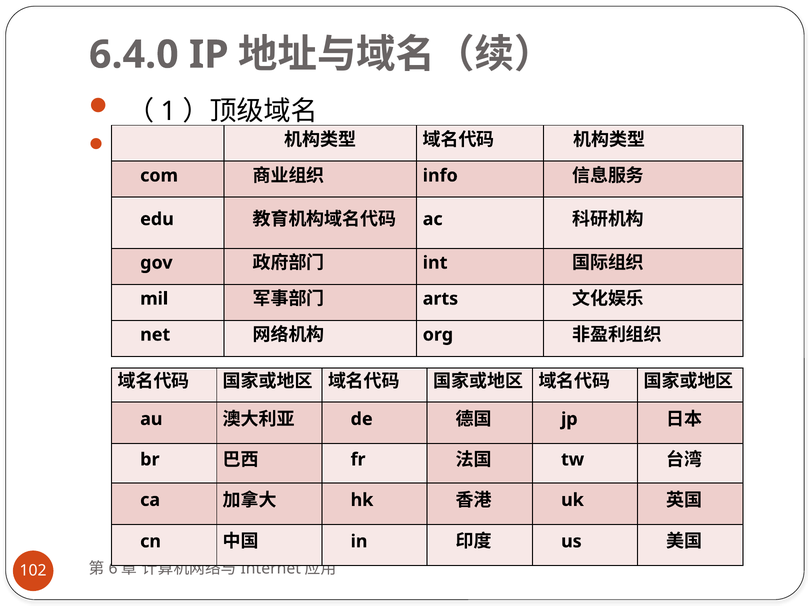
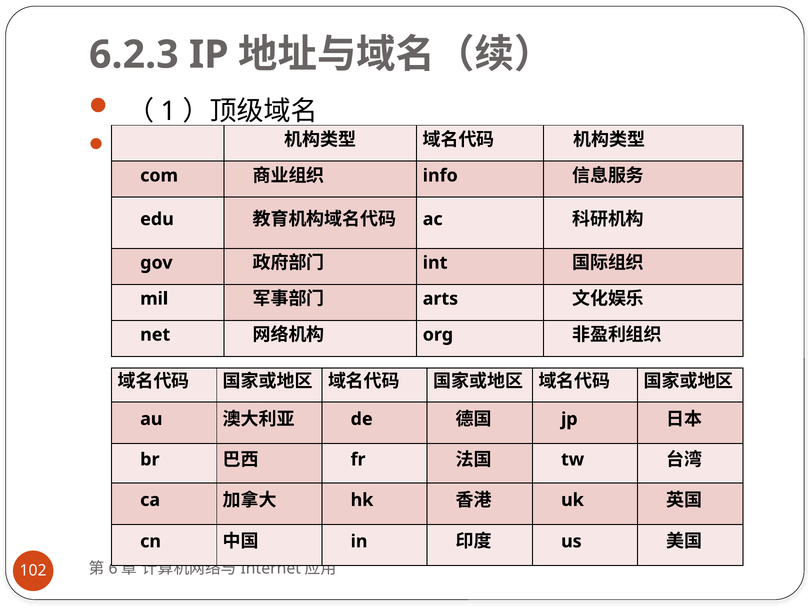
6.4.0: 6.4.0 -> 6.2.3 (134, 55)
